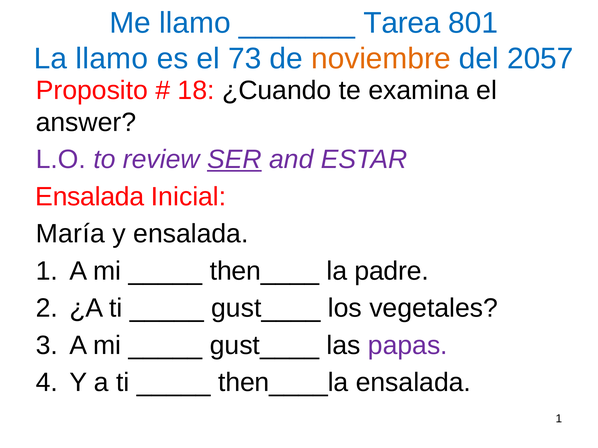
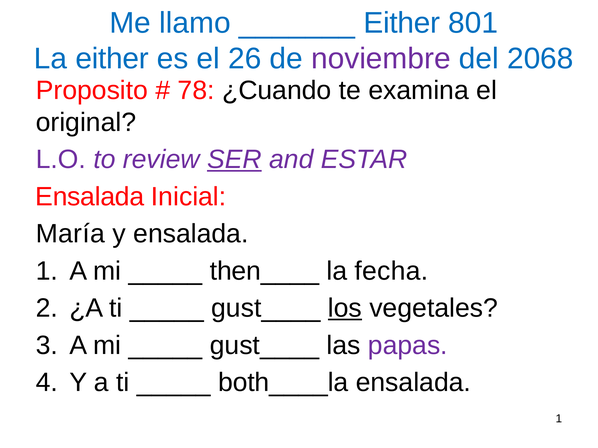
Tarea: Tarea -> Either (402, 23)
La llamo: llamo -> either (112, 59)
73: 73 -> 26 (245, 59)
noviembre colour: orange -> purple (381, 59)
2057: 2057 -> 2068 (540, 59)
18: 18 -> 78 (196, 90)
answer: answer -> original (86, 122)
padre: padre -> fecha (391, 271)
los underline: none -> present (345, 308)
then____la: then____la -> both____la (283, 383)
